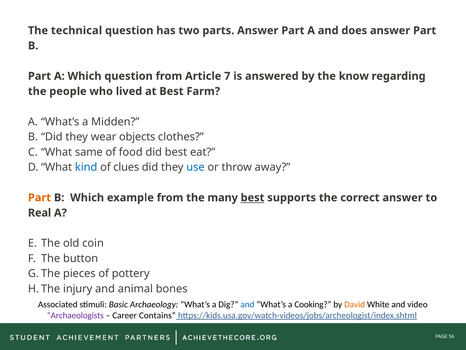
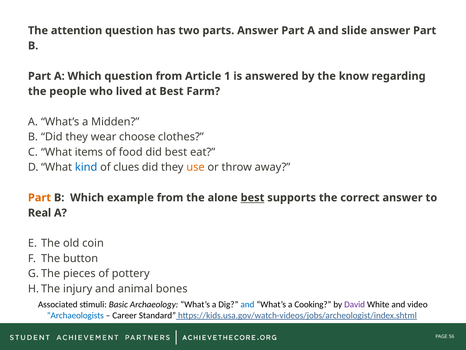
technical: technical -> attention (77, 30)
does: does -> slide (354, 30)
7: 7 -> 1 (227, 76)
objects: objects -> choose (137, 137)
same: same -> items (89, 152)
use colour: blue -> orange (196, 167)
many: many -> alone (223, 197)
David colour: orange -> purple (355, 304)
Archaeologists colour: purple -> blue (75, 315)
Contains: Contains -> Standard (157, 315)
